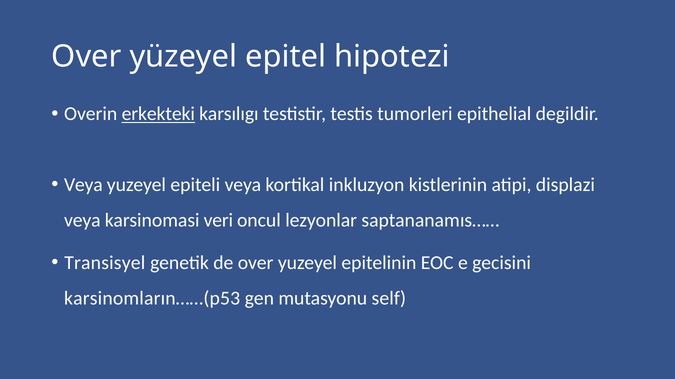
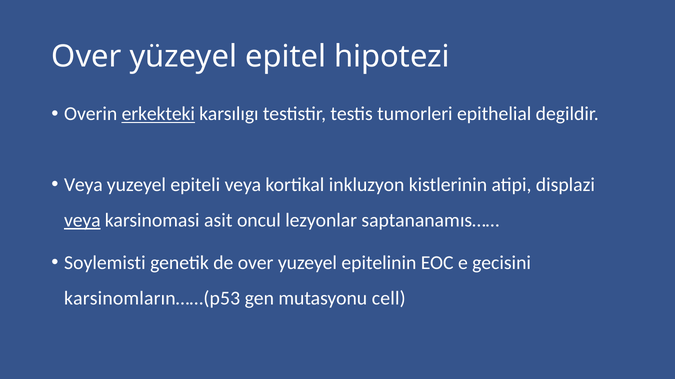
veya underline: none -> present (82, 221)
veri: veri -> asit (218, 221)
Transisyel: Transisyel -> Soylemisti (105, 263)
self: self -> cell (389, 299)
